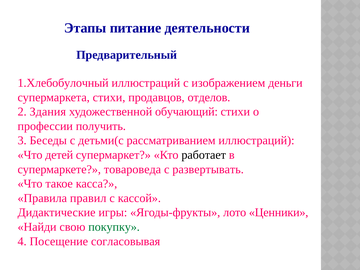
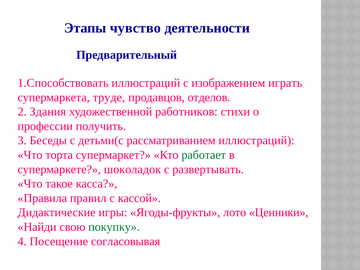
питание: питание -> чувство (135, 28)
1.Хлебобулочный: 1.Хлебобулочный -> 1.Способствовать (63, 83)
деньги: деньги -> играть (285, 83)
супермаркета стихи: стихи -> труде (109, 97)
обучающий: обучающий -> работников (186, 112)
детей: детей -> торта (59, 155)
работает colour: black -> green (204, 155)
товароведа: товароведа -> шоколадок (132, 169)
